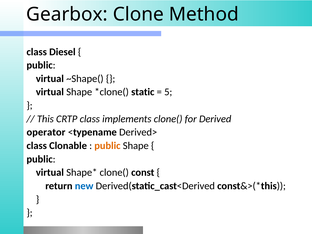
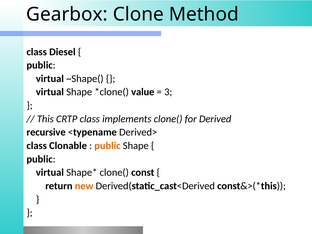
static: static -> value (143, 92)
5: 5 -> 3 (168, 92)
operator: operator -> recursive (46, 132)
new colour: blue -> orange (84, 186)
